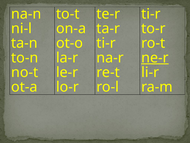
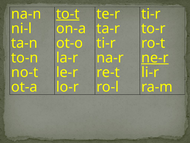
to-t underline: none -> present (68, 14)
